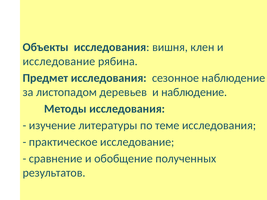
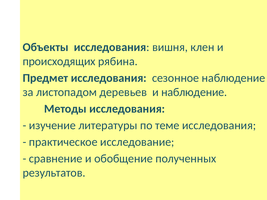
исследование: исследование -> происходящих (59, 61)
